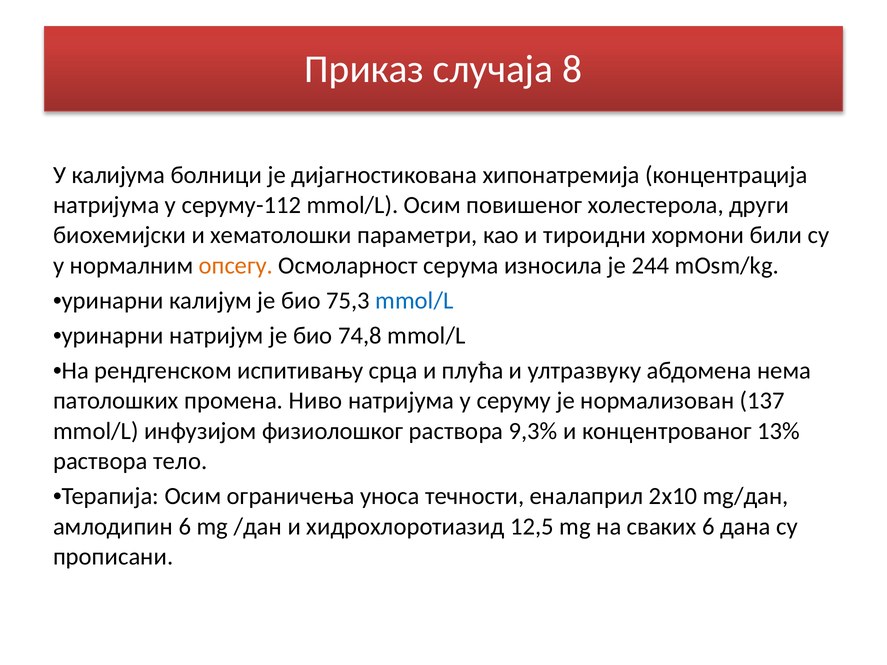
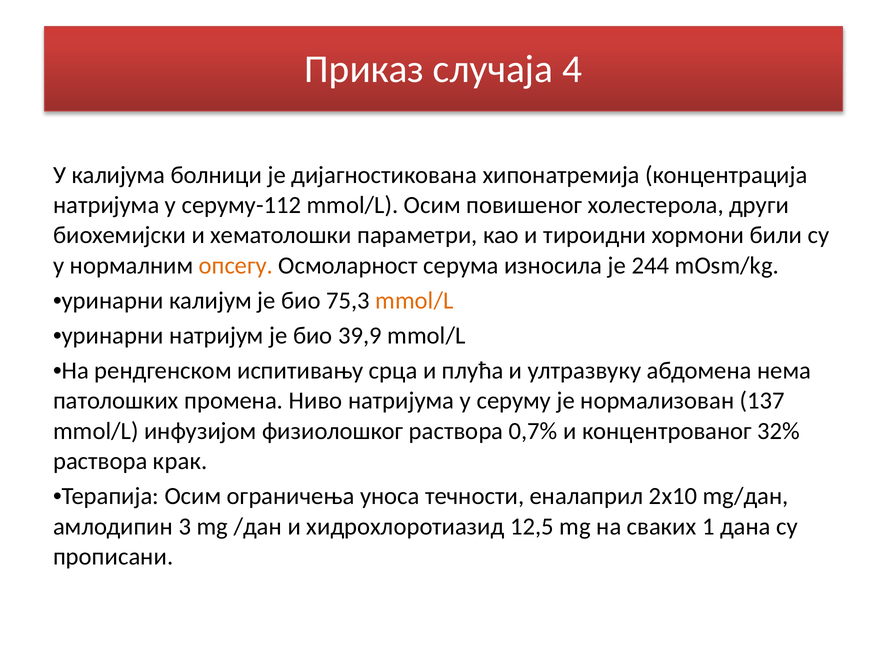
8: 8 -> 4 (572, 69)
mmol/L colour: blue -> orange (414, 301)
74,8: 74,8 -> 39,9 (360, 336)
9,3%: 9,3% -> 0,7% (533, 431)
13%: 13% -> 32% (779, 431)
тело: тело -> крак (180, 461)
амлодипин 6: 6 -> 3 (185, 527)
сваких 6: 6 -> 1 (708, 527)
